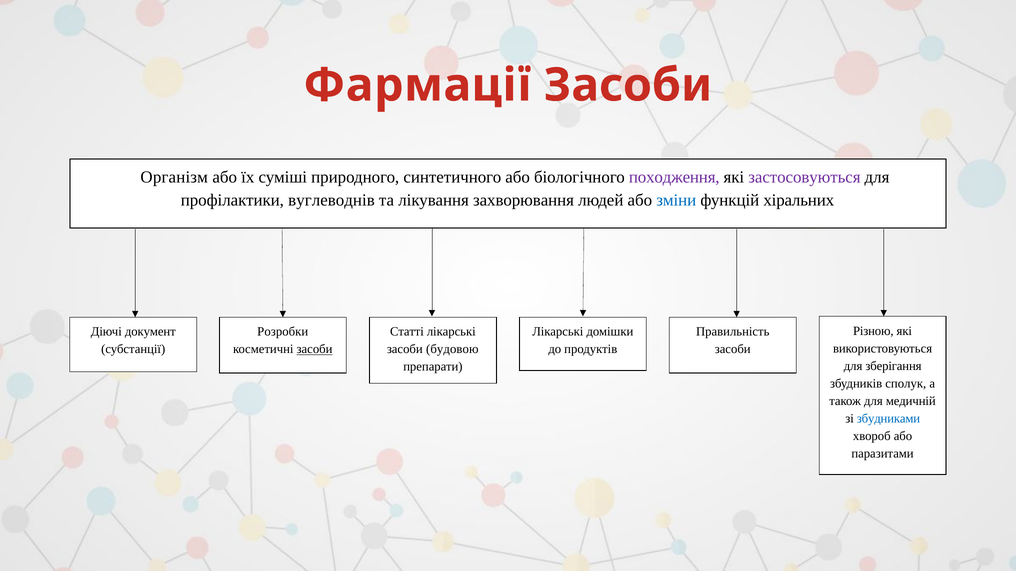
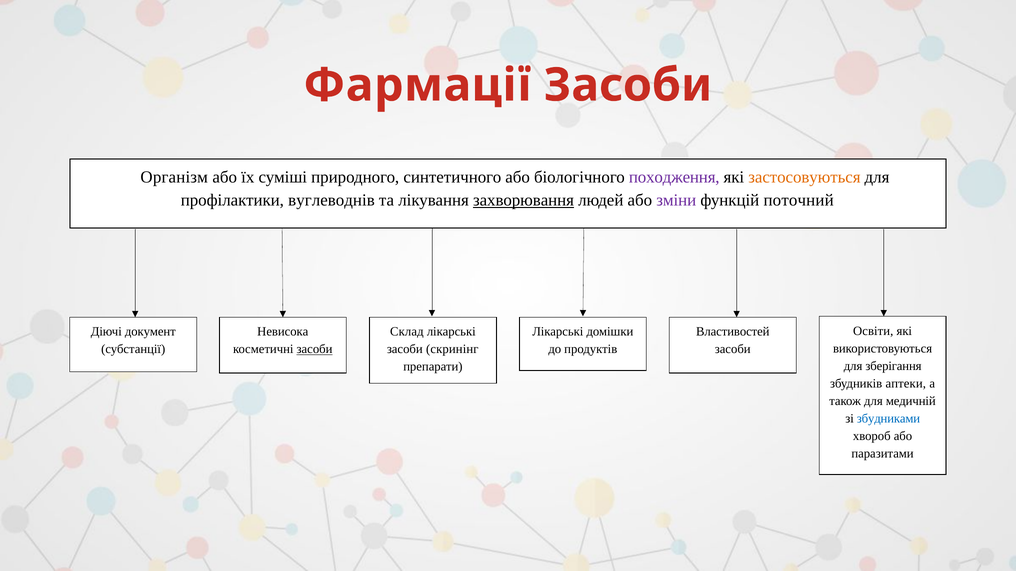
застосовуються colour: purple -> orange (804, 177)
захворювання underline: none -> present (524, 201)
зміни colour: blue -> purple (676, 201)
хіральних: хіральних -> поточний (799, 201)
Різною: Різною -> Освіти (873, 331)
Розробки: Розробки -> Невисока (283, 332)
Статті: Статті -> Склад (407, 332)
Правильність: Правильність -> Властивостей (733, 332)
будовою: будовою -> скринінг (452, 350)
сполук: сполук -> аптеки (906, 384)
